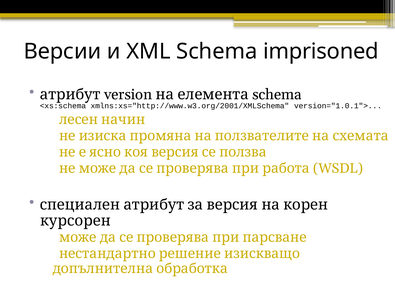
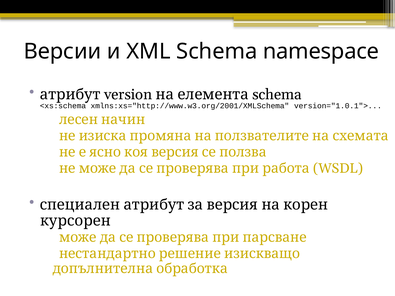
imprisoned: imprisoned -> namespace (321, 51)
